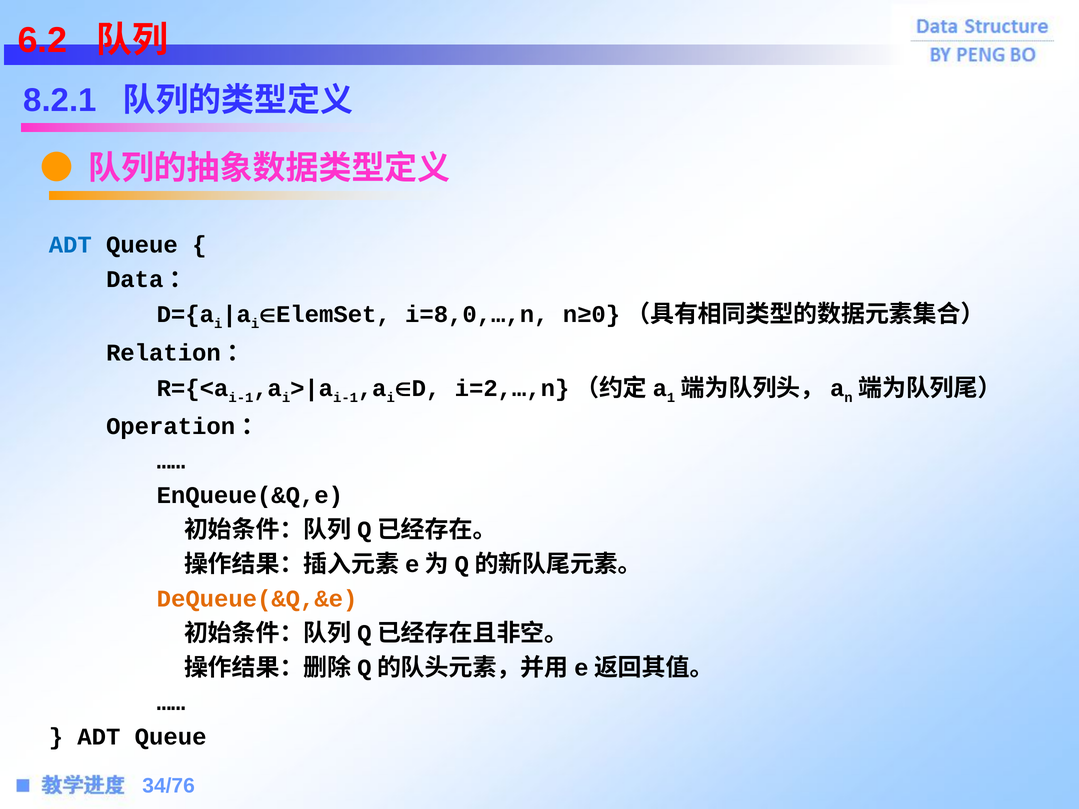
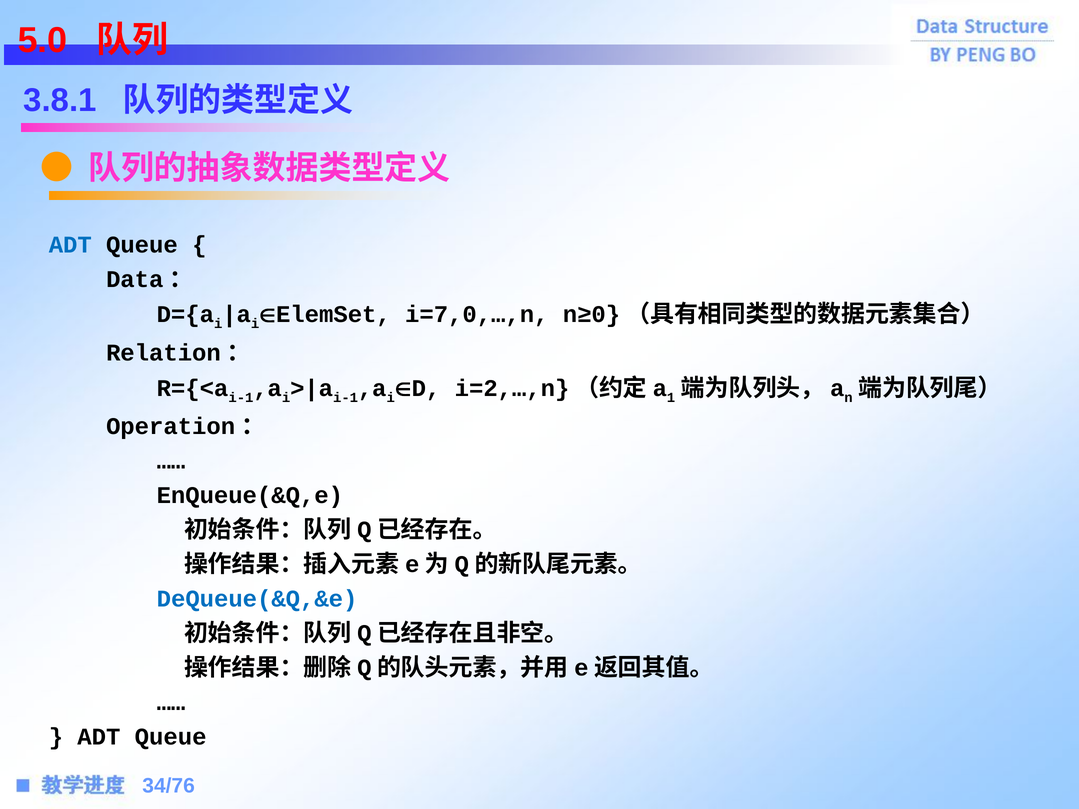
6.2: 6.2 -> 5.0 (42, 40)
8.2.1: 8.2.1 -> 3.8.1 (60, 101)
i=8,0,…,n: i=8,0,…,n -> i=7,0,…,n (477, 315)
DeQueue(&Q,&e colour: orange -> blue (257, 599)
